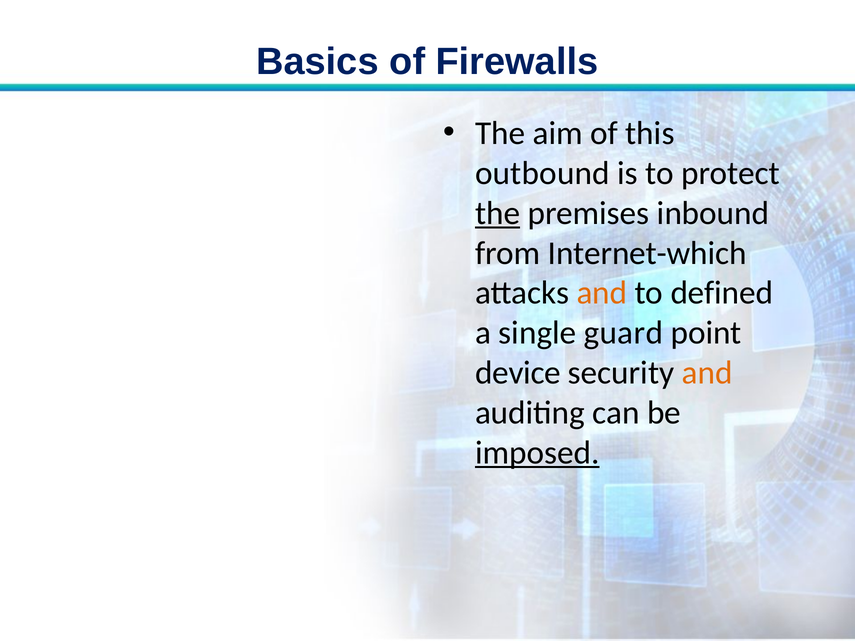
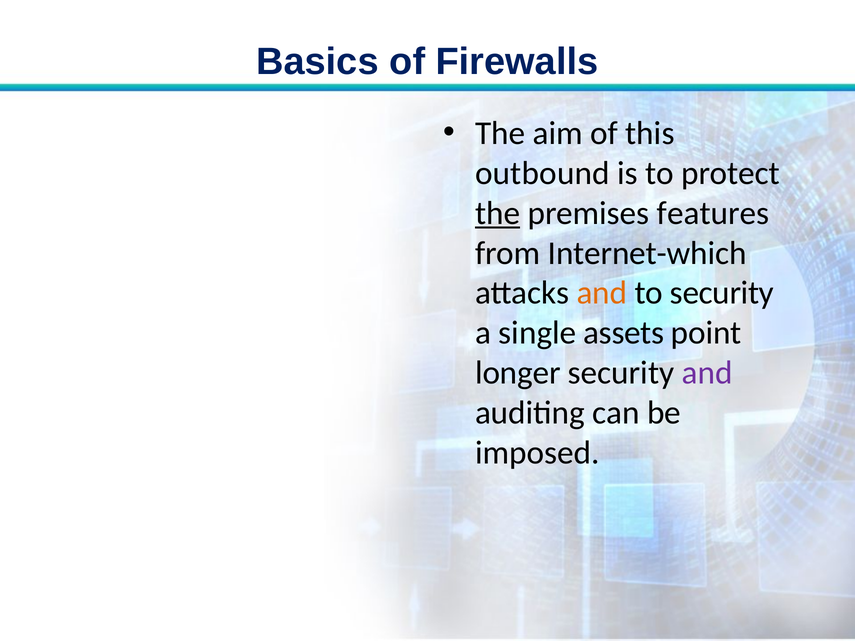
inbound: inbound -> features (713, 213)
to defined: defined -> security (722, 293)
guard: guard -> assets (624, 333)
device: device -> longer (518, 373)
and colour: orange -> purple (707, 373)
imposed underline: present -> none (537, 453)
